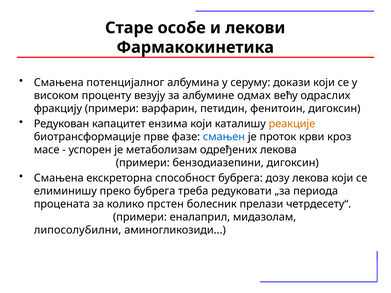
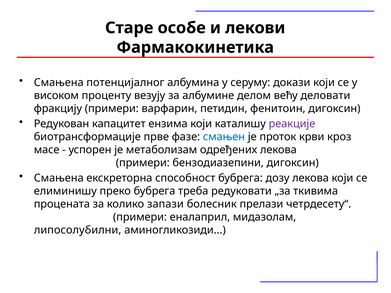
одмах: одмах -> делом (254, 96)
одраслих: одраслих -> деловати (325, 96)
реакције colour: orange -> purple (292, 124)
периода: периода -> ткивима (316, 191)
прстен: прстен -> запази (165, 204)
